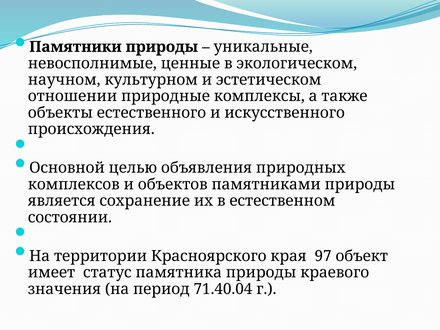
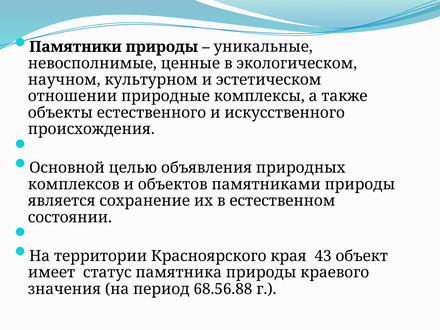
97: 97 -> 43 (323, 256)
71.40.04: 71.40.04 -> 68.56.88 (223, 289)
